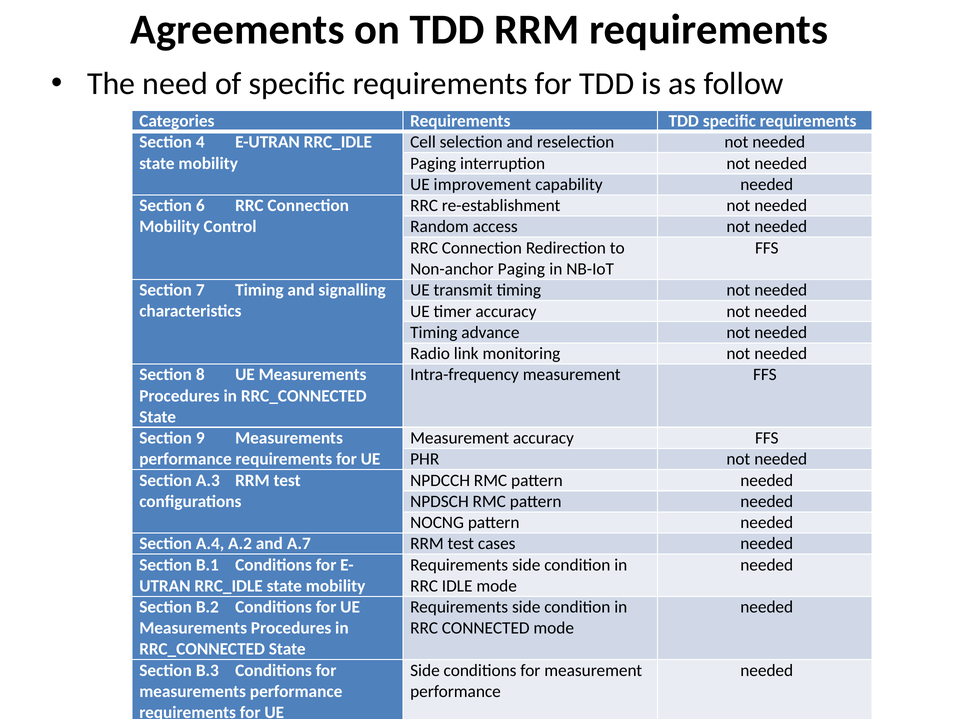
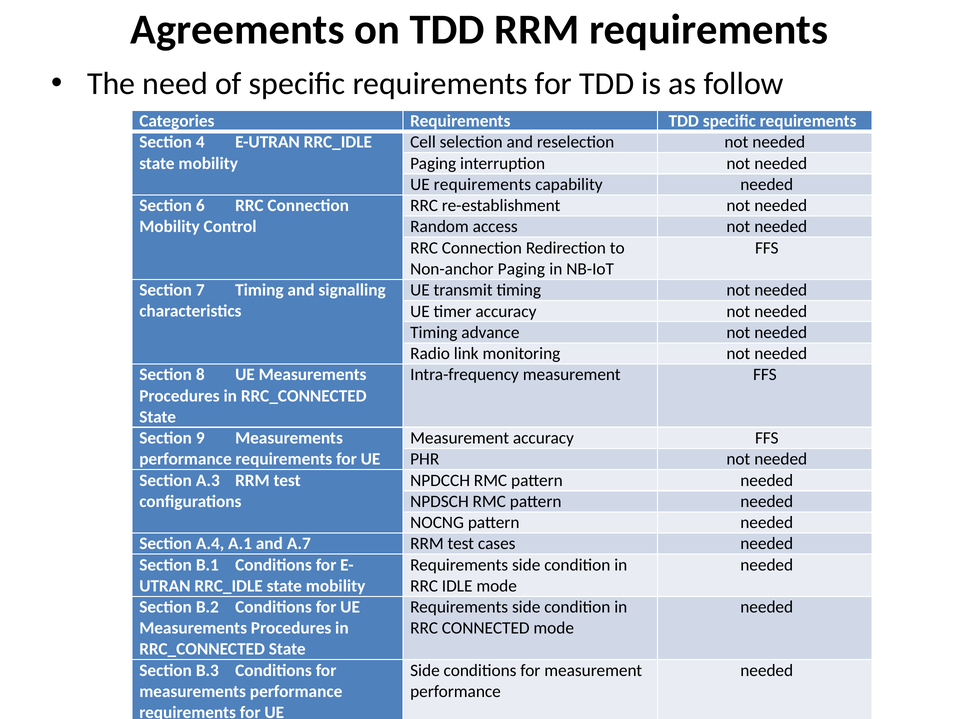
UE improvement: improvement -> requirements (482, 185)
A.2: A.2 -> A.1 (240, 544)
